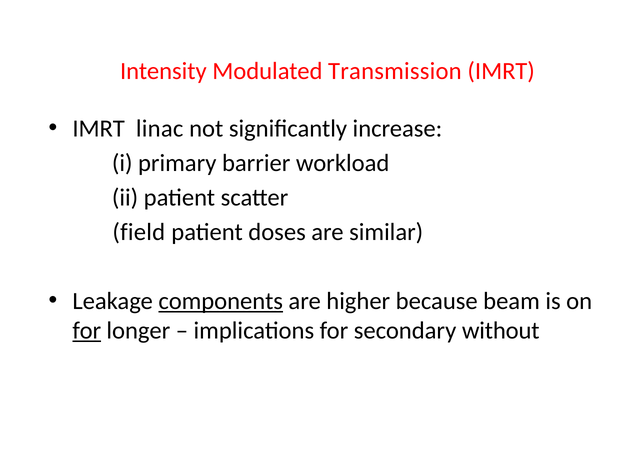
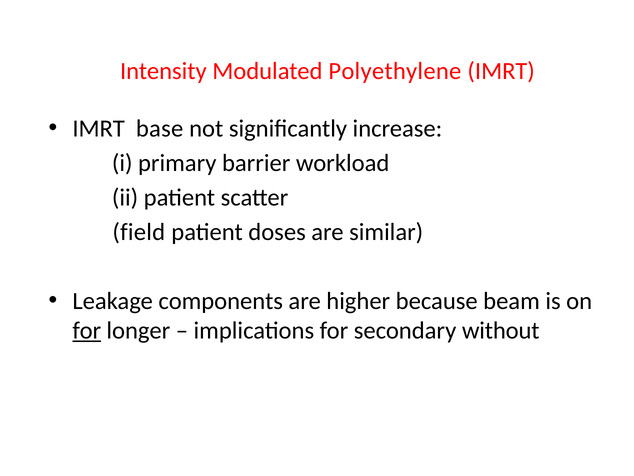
Transmission: Transmission -> Polyethylene (395, 71)
linac: linac -> base (160, 128)
components underline: present -> none (221, 301)
